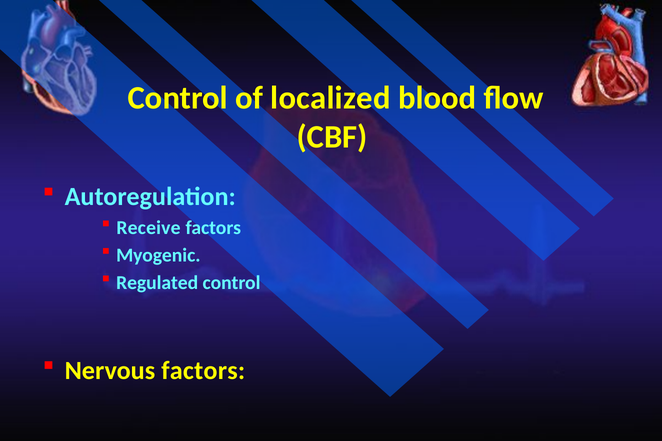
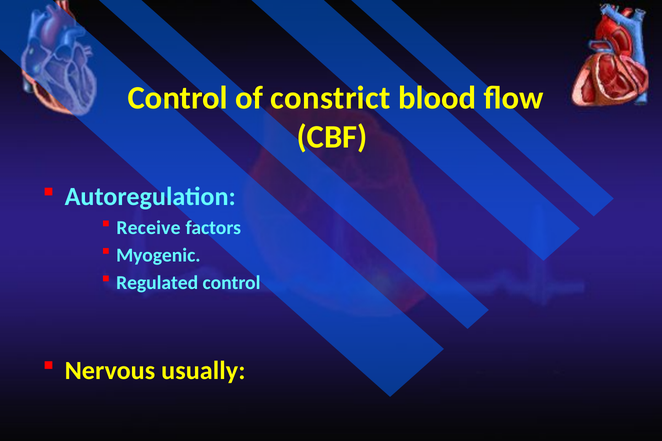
localized: localized -> constrict (330, 98)
Nervous factors: factors -> usually (203, 371)
